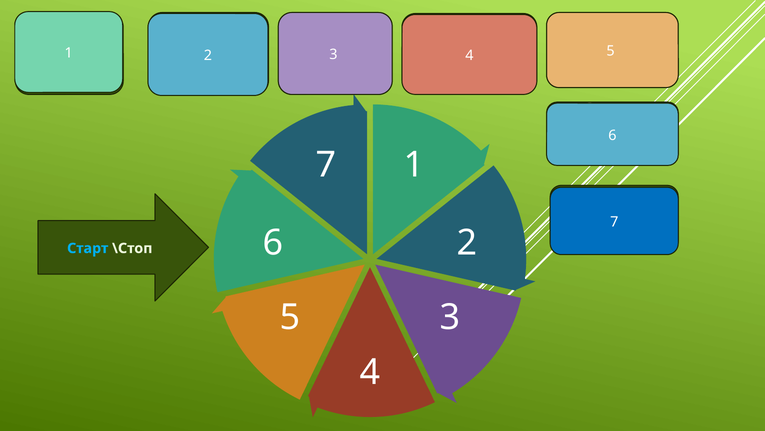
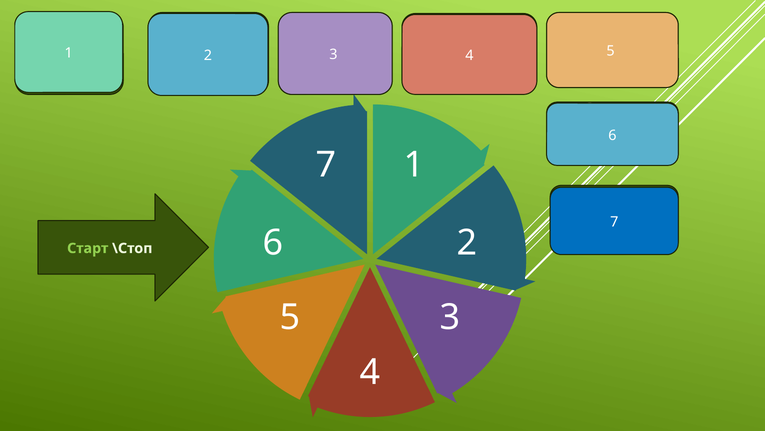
Старт colour: light blue -> light green (88, 248)
